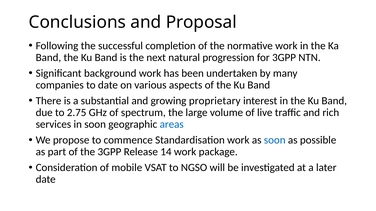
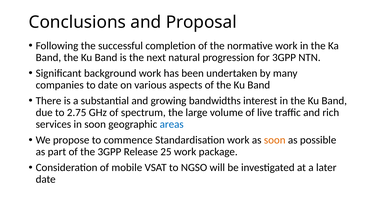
proprietary: proprietary -> bandwidths (215, 101)
soon colour: blue -> orange (275, 140)
14: 14 -> 25 (166, 152)
